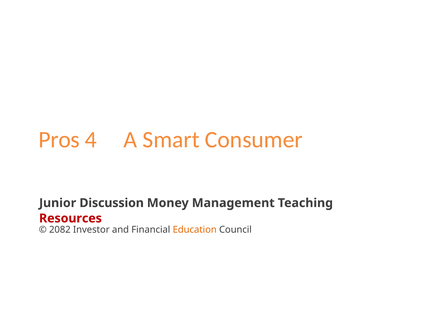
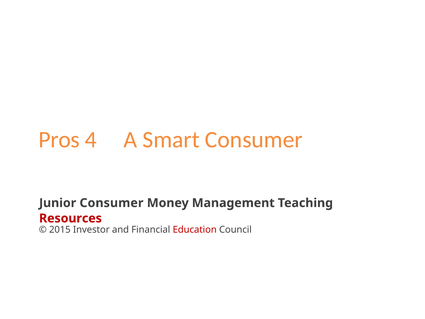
Junior Discussion: Discussion -> Consumer (111, 203)
2082: 2082 -> 2015 (60, 229)
Education colour: orange -> red (195, 229)
